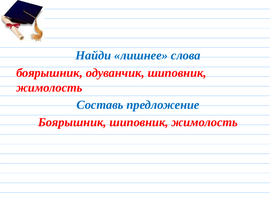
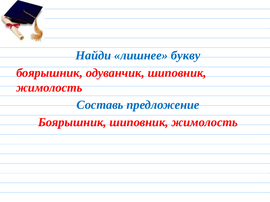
слова: слова -> букву (186, 56)
